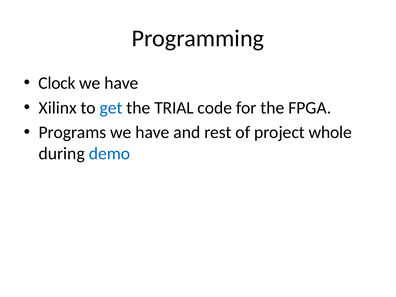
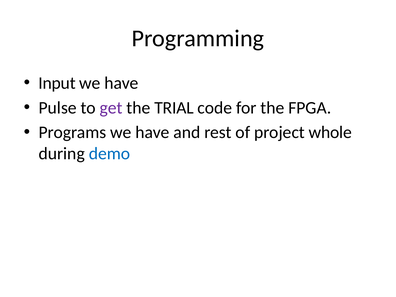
Clock: Clock -> Input (57, 83)
Xilinx: Xilinx -> Pulse (58, 108)
get colour: blue -> purple (111, 108)
